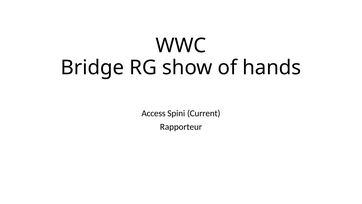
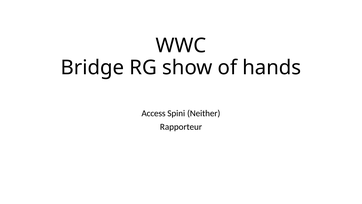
Current: Current -> Neither (204, 113)
